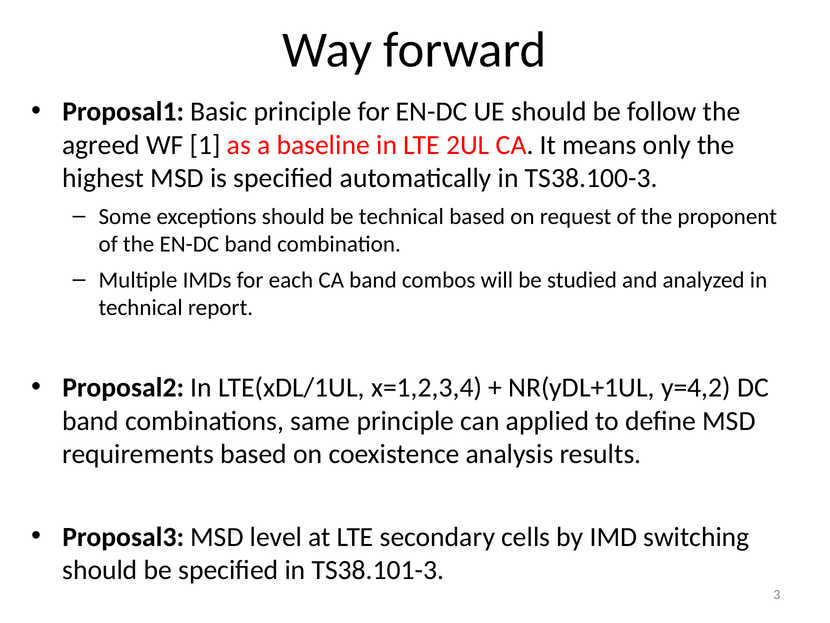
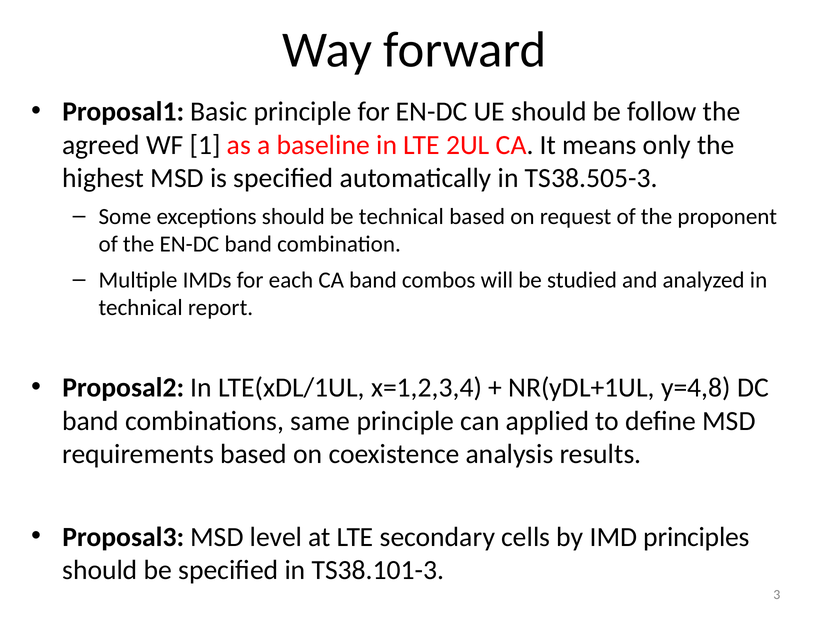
TS38.100-3: TS38.100-3 -> TS38.505-3 (591, 178)
y=4,2: y=4,2 -> y=4,8 (696, 388)
switching: switching -> principles (697, 536)
